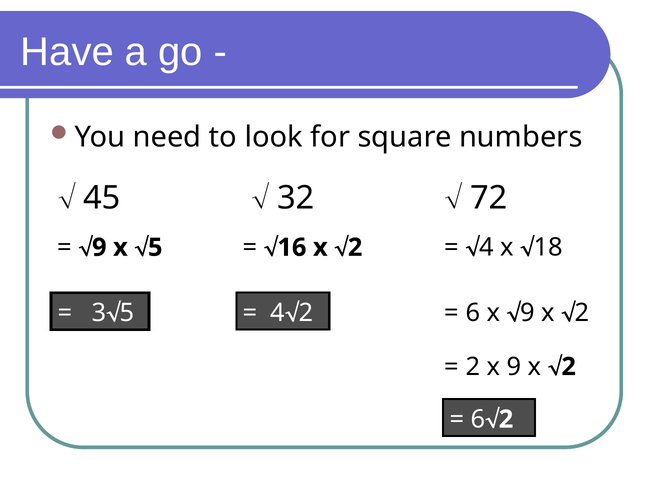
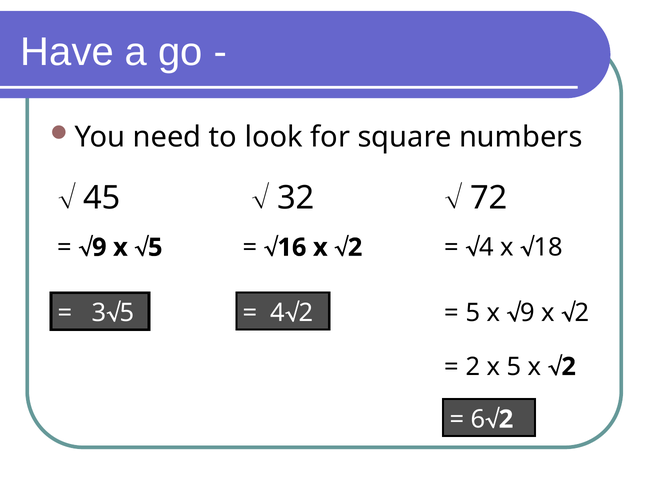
6: 6 -> 5 (473, 313)
x 9: 9 -> 5 (514, 366)
